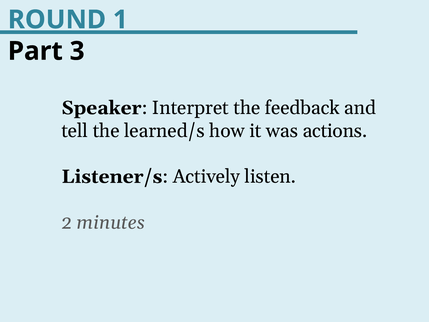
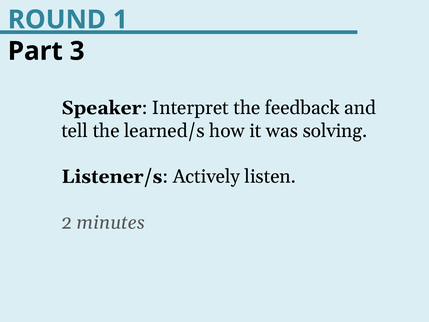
actions: actions -> solving (335, 131)
